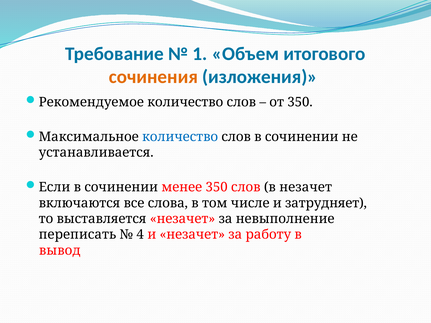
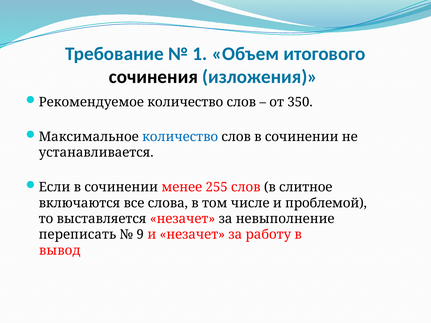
сочинения colour: orange -> black (153, 77)
менее 350: 350 -> 255 (217, 187)
в незачет: незачет -> слитное (306, 187)
затрудняет: затрудняет -> проблемой (326, 203)
4: 4 -> 9 (140, 235)
